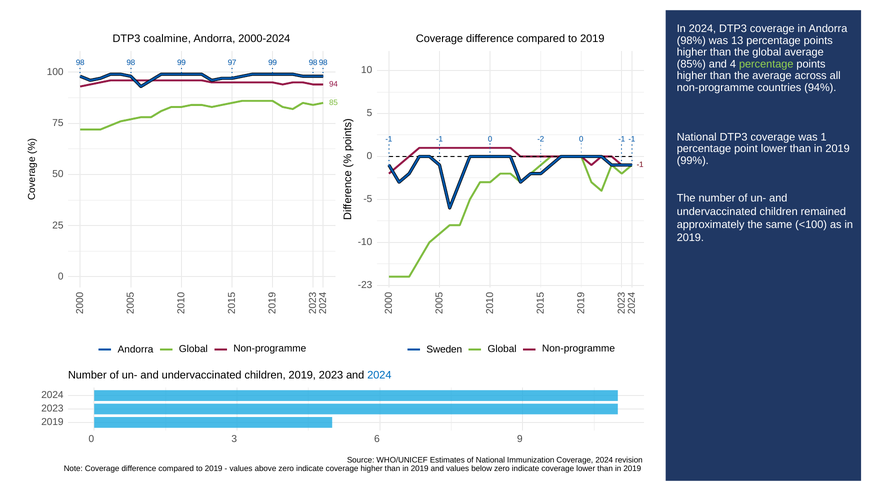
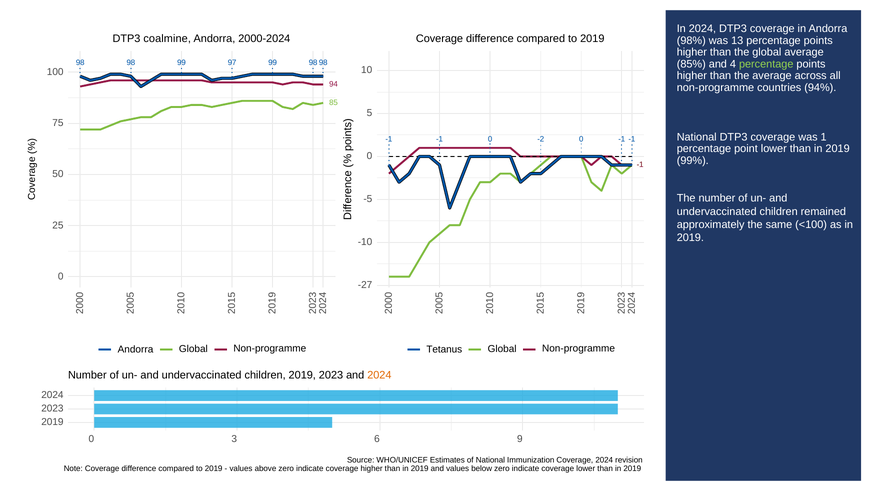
-23: -23 -> -27 (365, 285)
Sweden: Sweden -> Tetanus (444, 349)
2024 colour: blue -> orange (379, 375)
